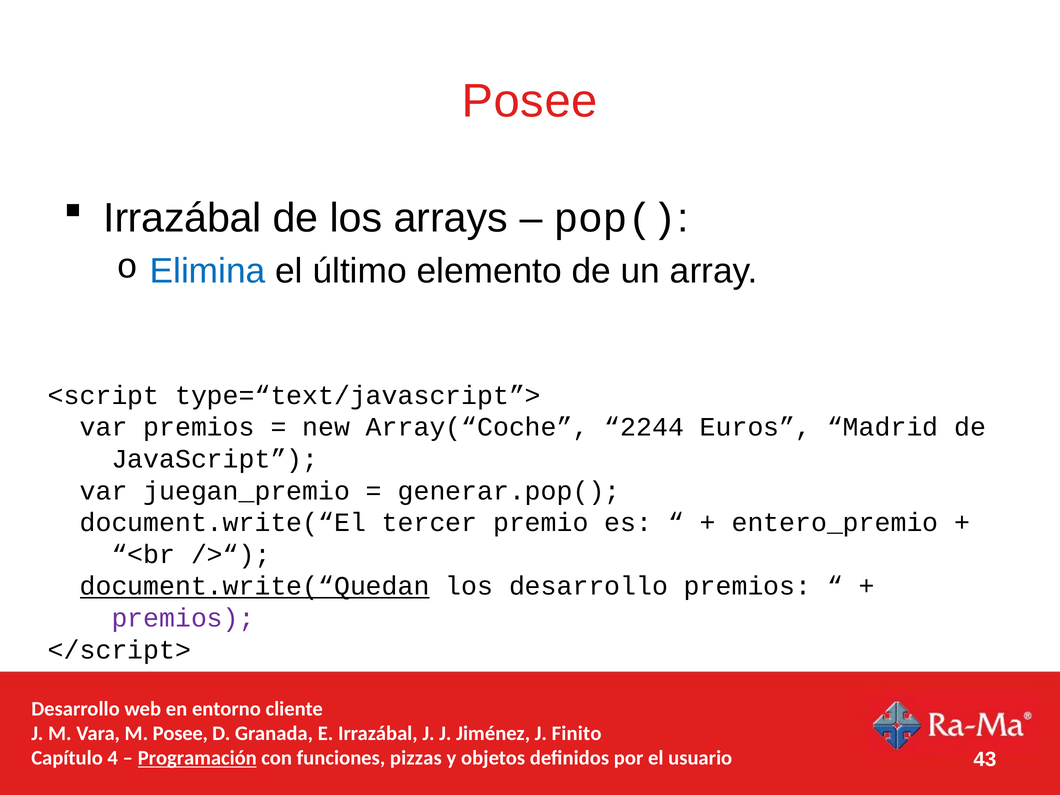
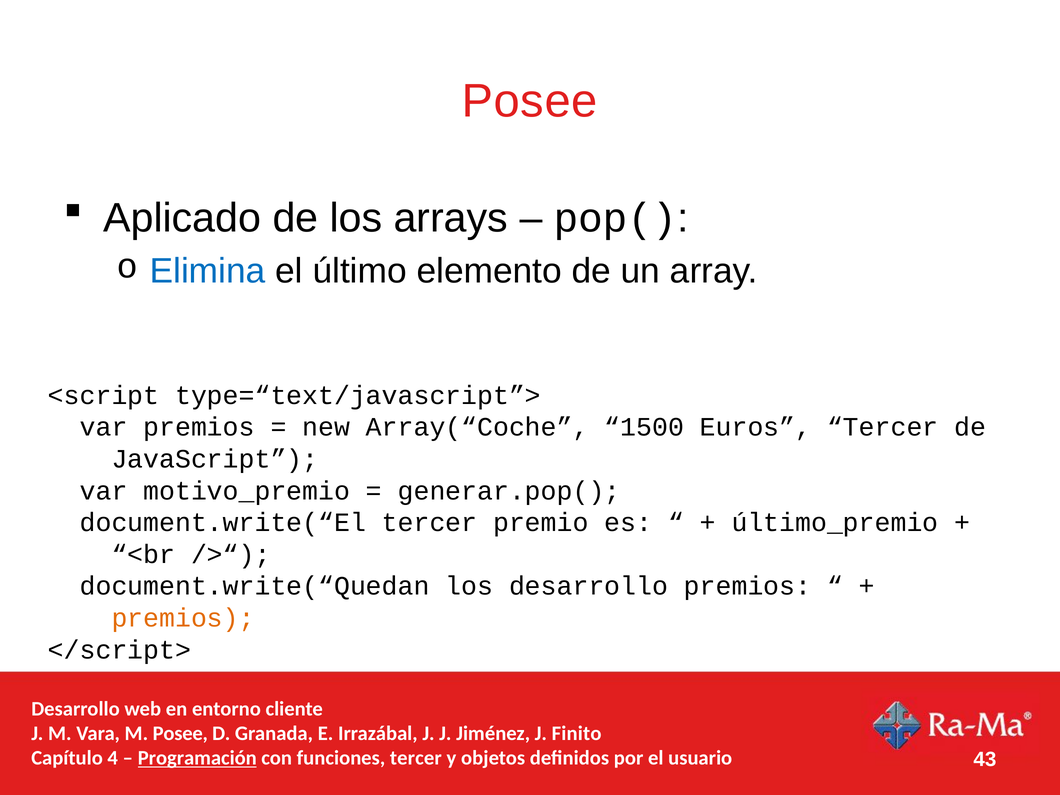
Irrazábal: Irrazábal -> Aplicado (182, 218)
2244: 2244 -> 1500 (644, 427)
Euros Madrid: Madrid -> Tercer (883, 427)
juegan_premio: juegan_premio -> motivo_premio (247, 491)
entero_premio: entero_premio -> último_premio (835, 523)
document.write(“Quedan underline: present -> none (255, 586)
premios colour: purple -> orange (183, 618)
funciones pizzas: pizzas -> tercer (416, 758)
